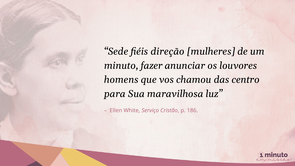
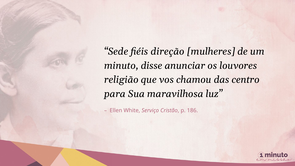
fazer: fazer -> disse (152, 66)
homens: homens -> religião (121, 80)
